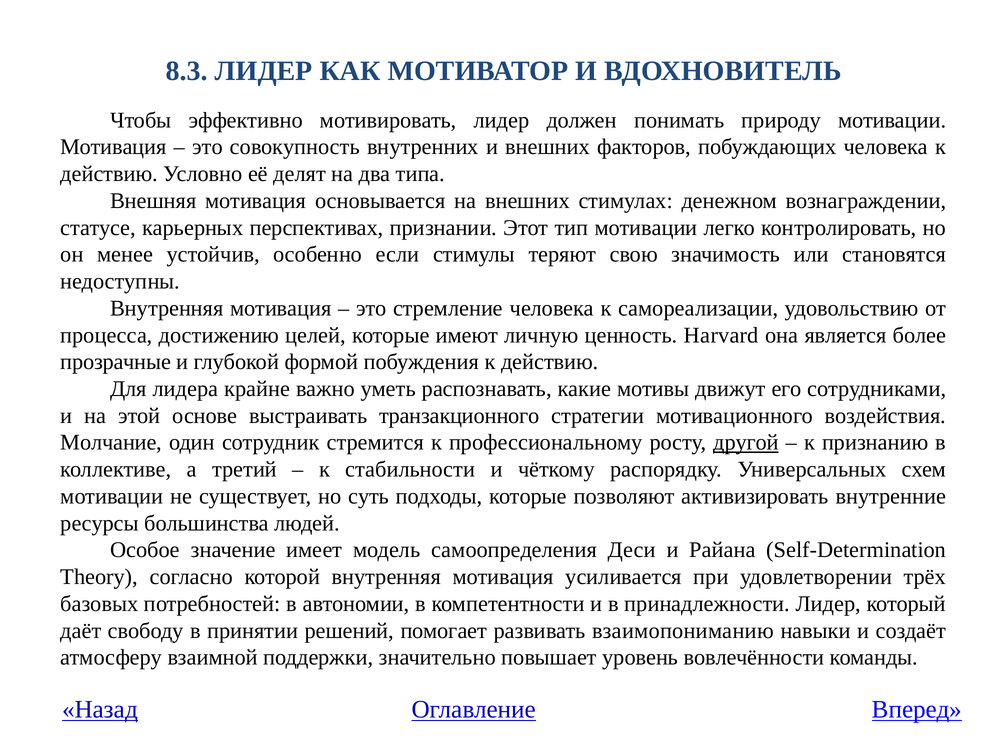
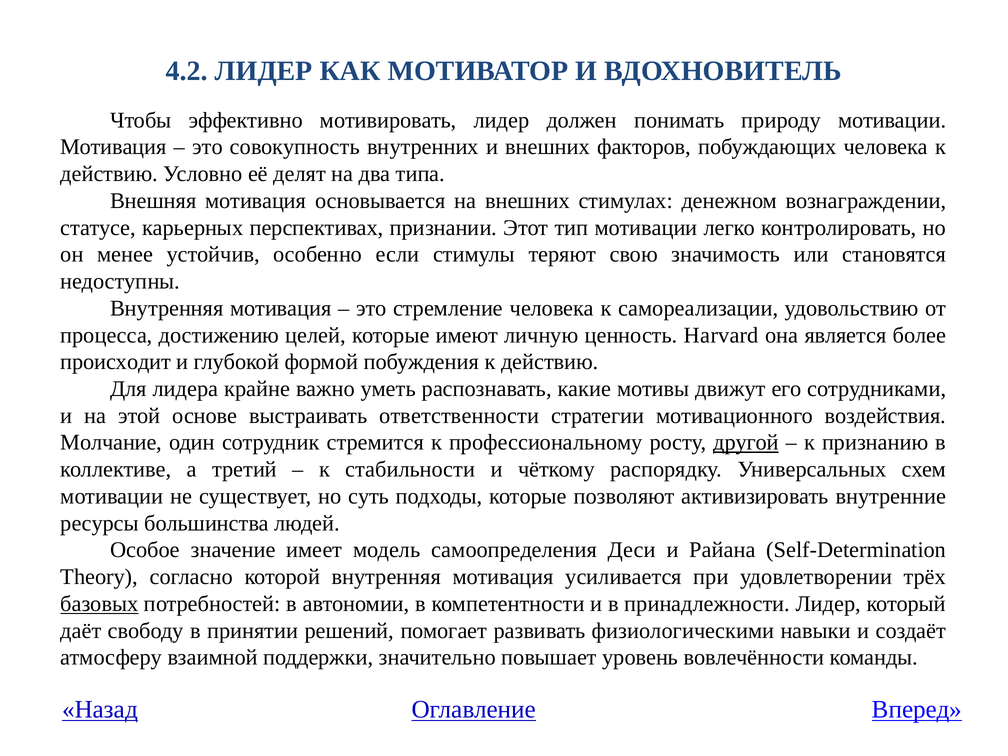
8.3: 8.3 -> 4.2 (187, 71)
прозрачные: прозрачные -> происходит (116, 362)
транзакционного: транзакционного -> ответственности (459, 416)
базовых underline: none -> present (99, 604)
взаимопониманию: взаимопониманию -> физиологическими (683, 631)
